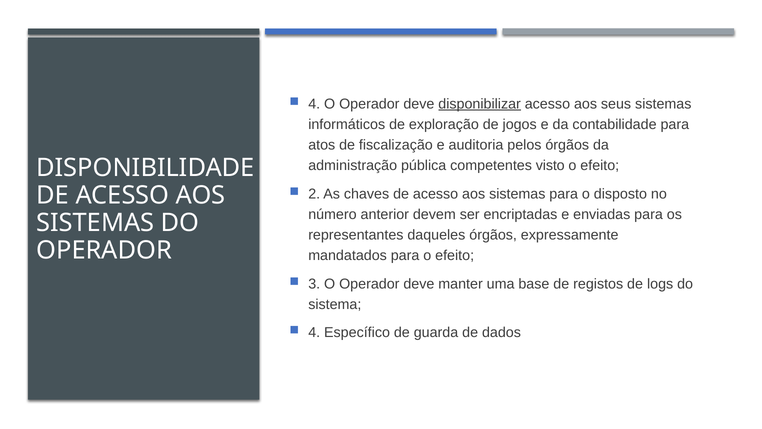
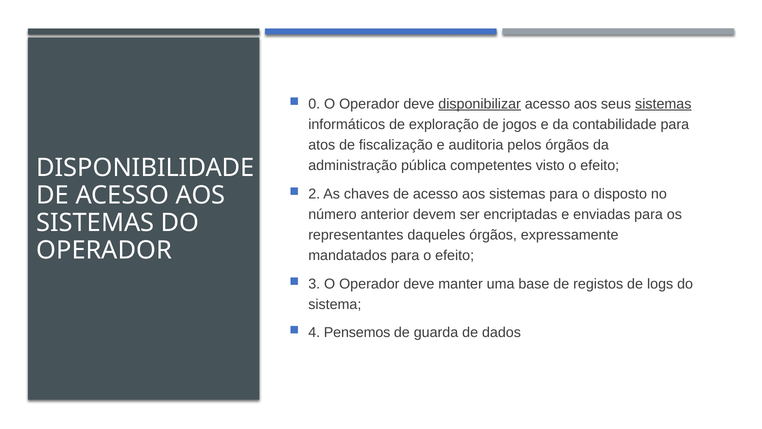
4: 4 -> 0 (314, 104)
sistemas underline: none -> present (663, 104)
Específico: Específico -> Pensemos (357, 332)
